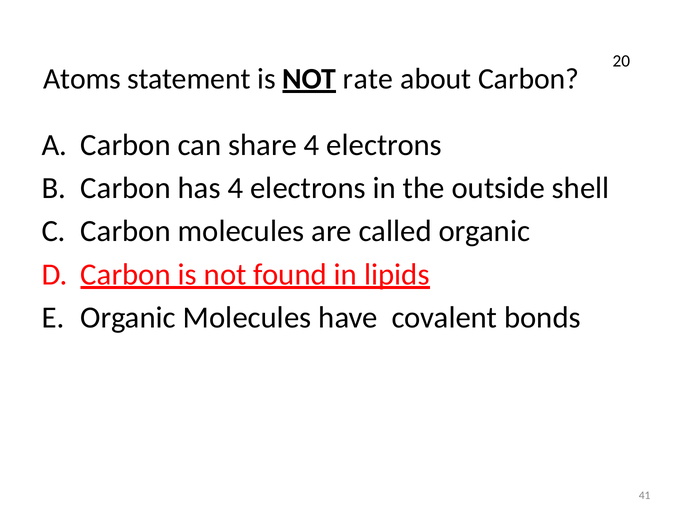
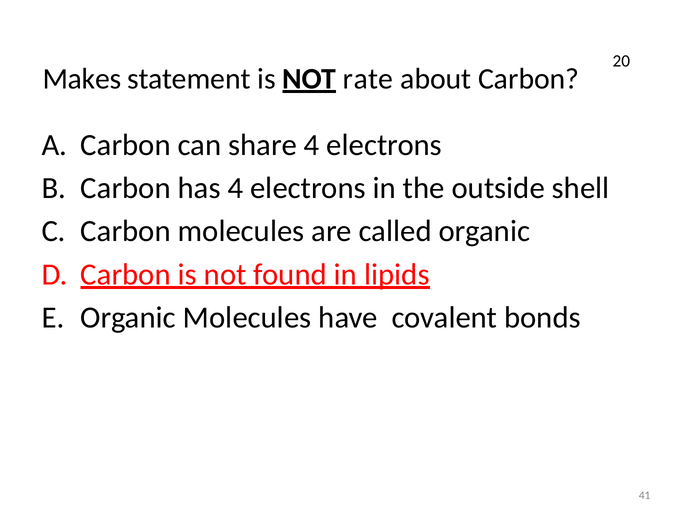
Atoms: Atoms -> Makes (82, 79)
